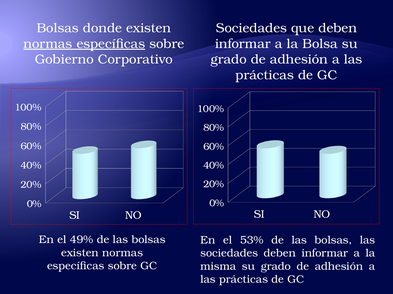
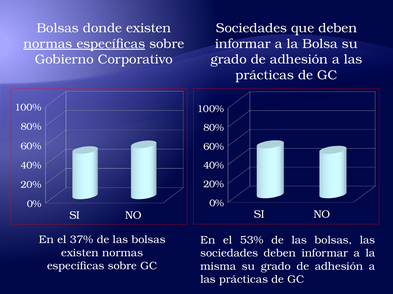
49%: 49% -> 37% (82, 240)
